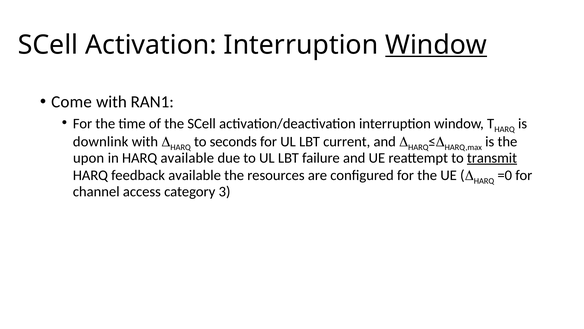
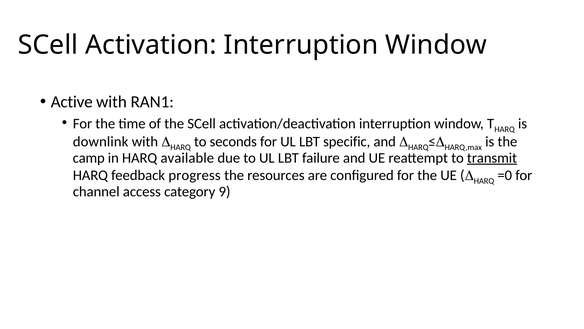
Window underline: present -> none (436, 45)
Come: Come -> Active (72, 102)
current: current -> specific (347, 142)
upon: upon -> camp (89, 158)
feedback available: available -> progress (195, 175)
3: 3 -> 9 (225, 191)
